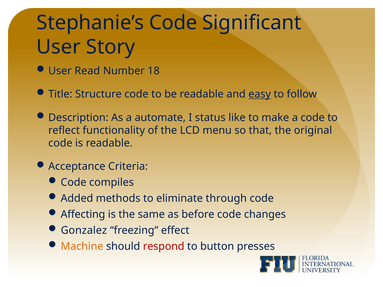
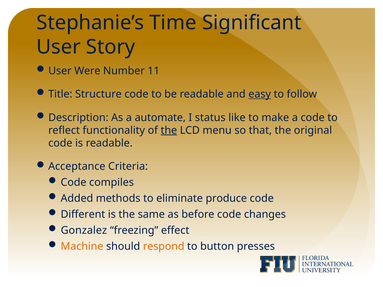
Stephanie’s Code: Code -> Time (173, 23)
Read: Read -> Were (87, 71)
18: 18 -> 11 (154, 71)
the underline: none -> present (169, 130)
through: through -> produce (226, 199)
Affecting: Affecting -> Different (83, 215)
respond colour: red -> orange (164, 246)
